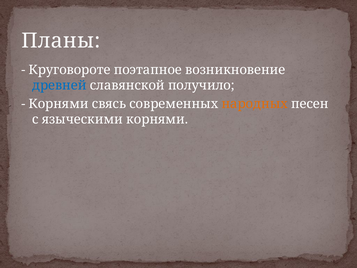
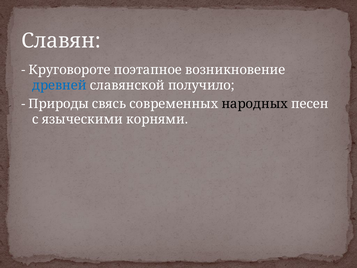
Планы: Планы -> Славян (61, 41)
Корнями: Корнями -> Природы (59, 104)
народных colour: orange -> black (255, 104)
